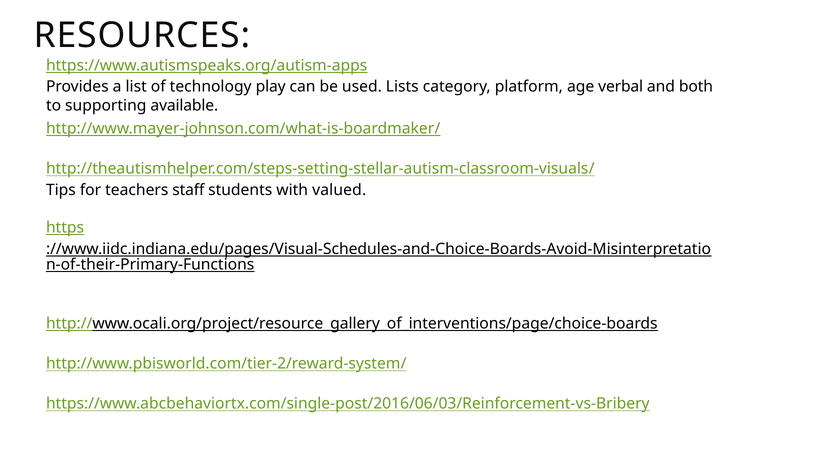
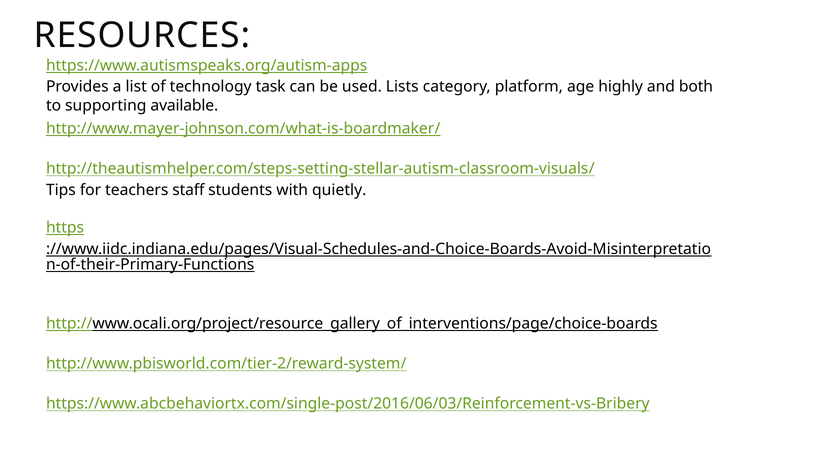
play: play -> task (271, 87)
verbal: verbal -> highly (621, 87)
valued: valued -> quietly (339, 190)
